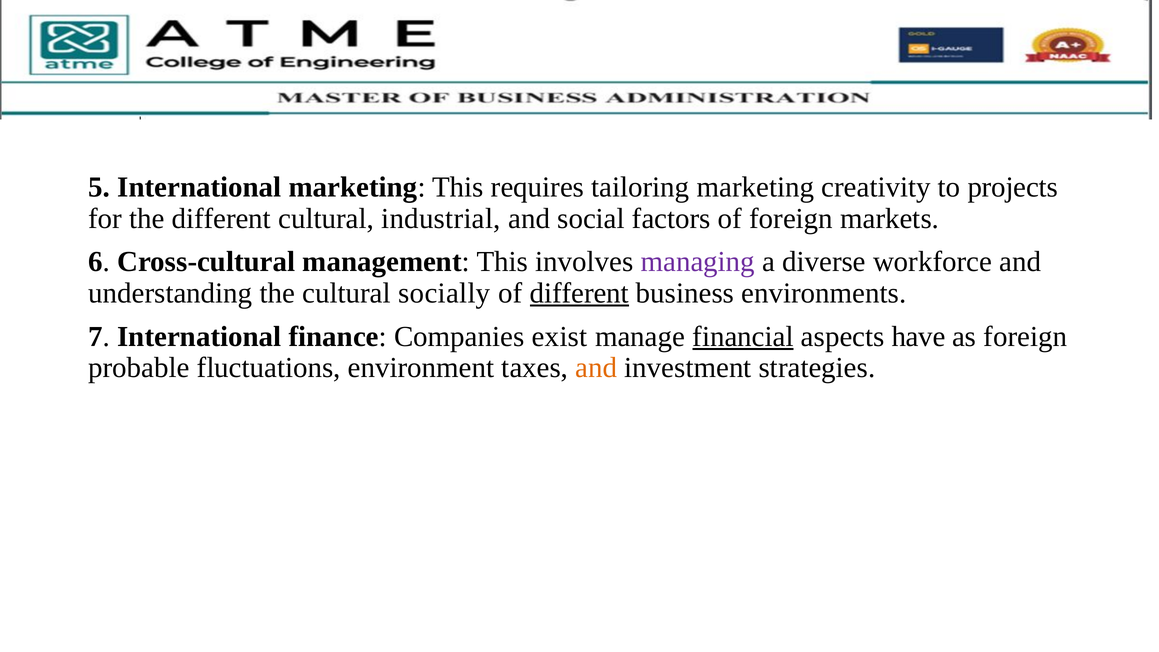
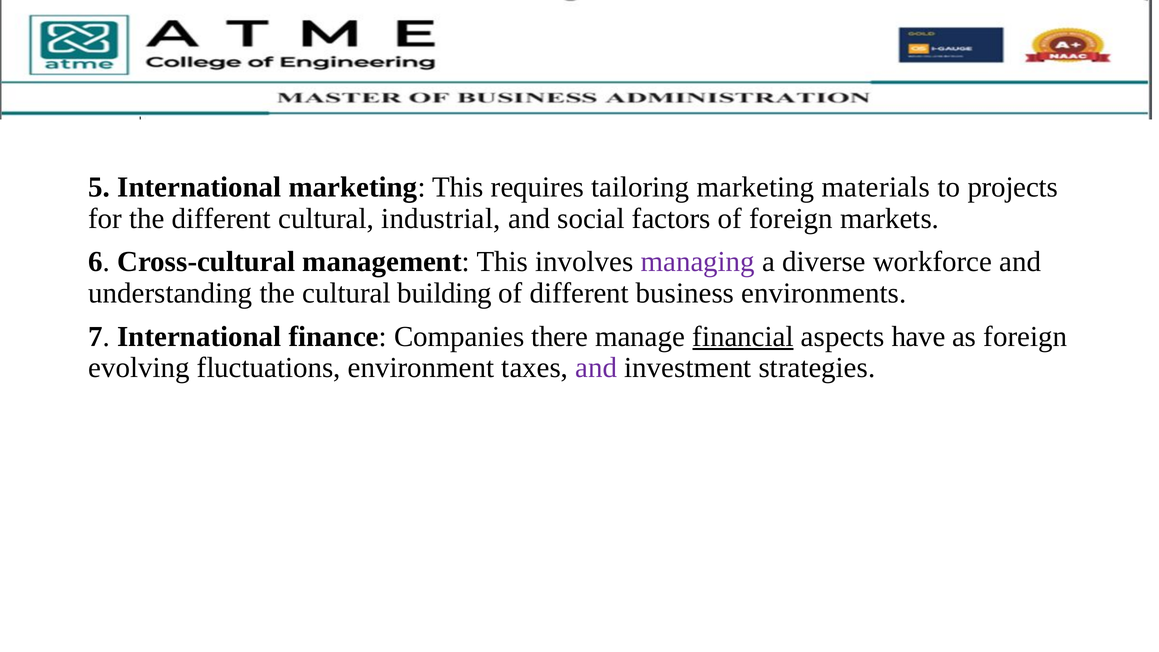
creativity: creativity -> materials (876, 187)
socially: socially -> building (445, 293)
different underline: present -> none (579, 293)
exist: exist -> there (560, 336)
probable: probable -> evolving (139, 368)
and colour: orange -> purple (596, 368)
